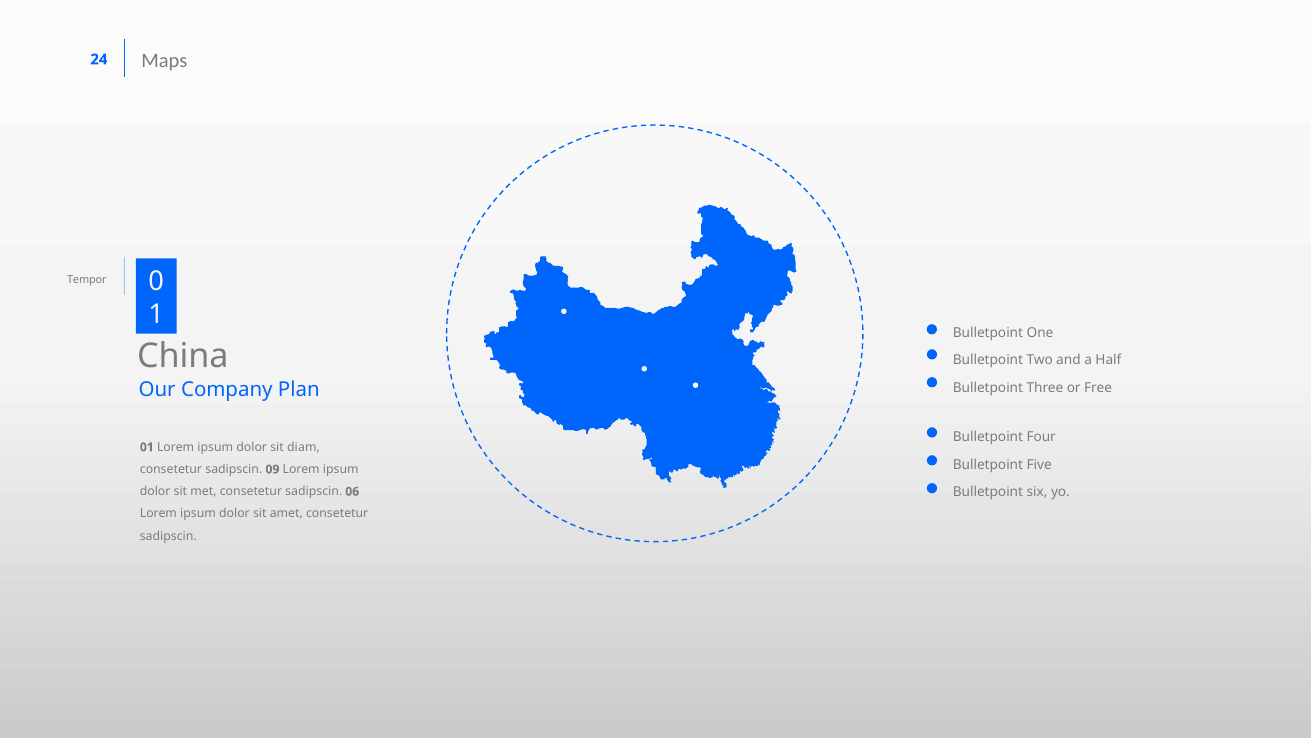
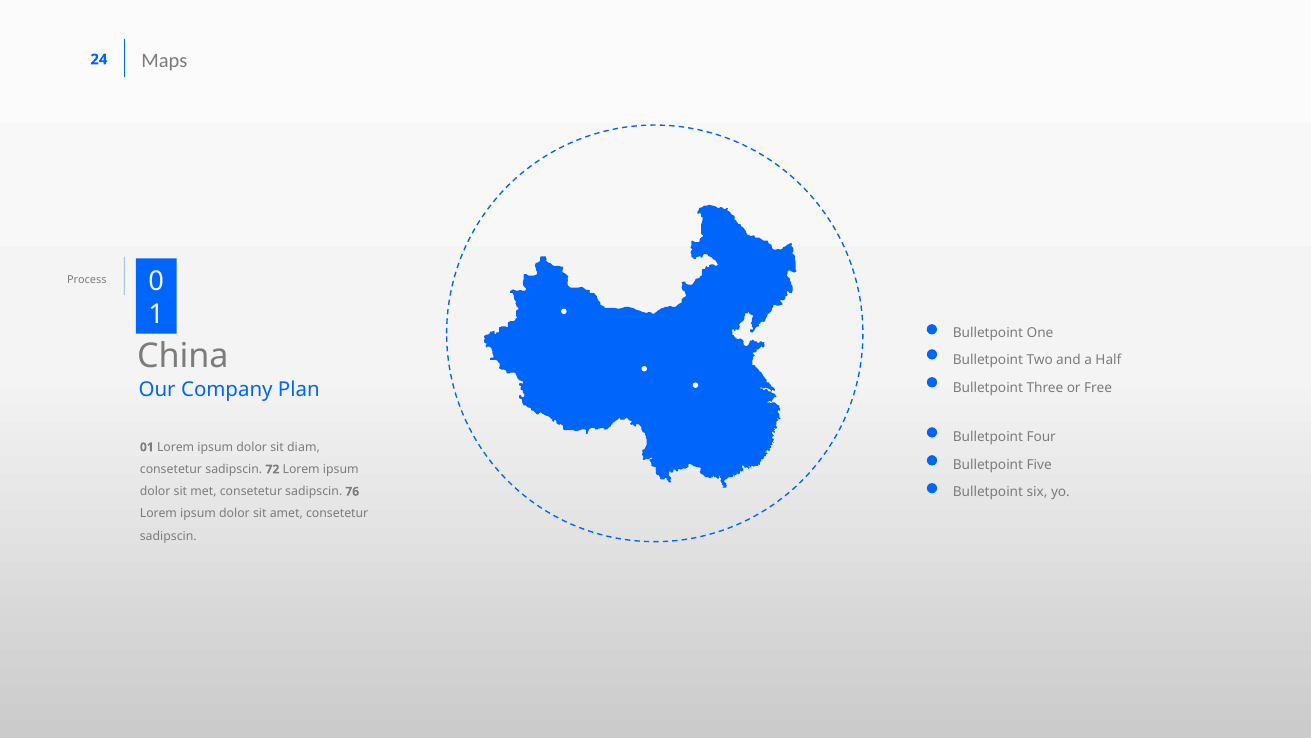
Tempor: Tempor -> Process (87, 279)
09: 09 -> 72 (272, 469)
06: 06 -> 76 (352, 491)
